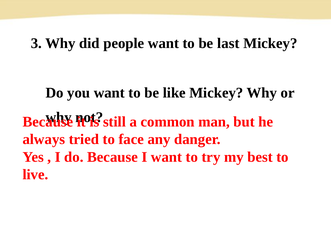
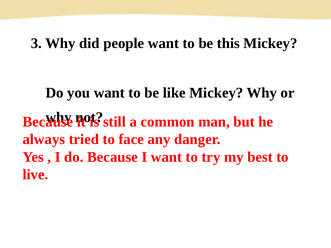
last: last -> this (228, 43)
